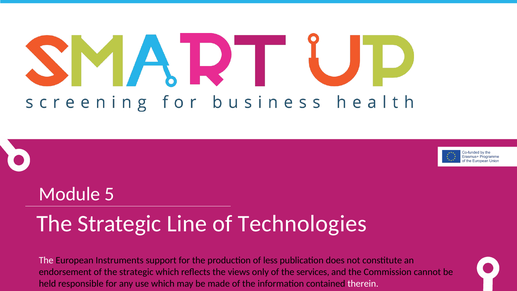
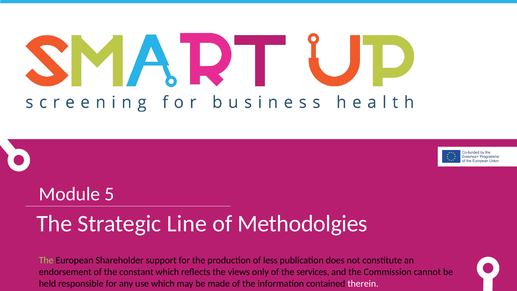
Technologies: Technologies -> Methodolgies (302, 224)
The colour: white -> light green (46, 260)
Instruments: Instruments -> Shareholder (120, 260)
of the strategic: strategic -> constant (136, 272)
